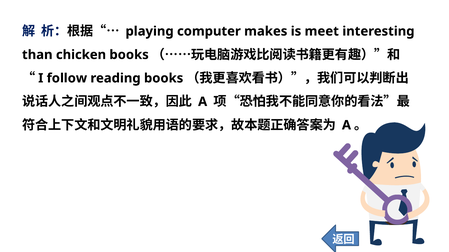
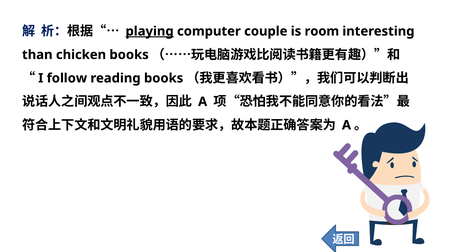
playing underline: none -> present (150, 31)
makes: makes -> couple (266, 31)
meet: meet -> room (322, 31)
